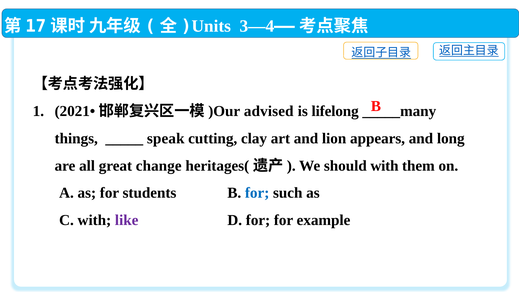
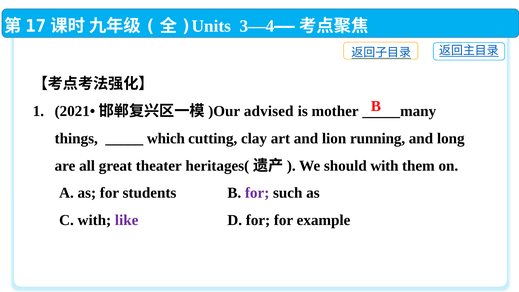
lifelong: lifelong -> mother (335, 111)
speak: speak -> which (166, 138)
appears: appears -> running (378, 138)
change: change -> theater (159, 166)
for colour: blue -> purple (257, 193)
